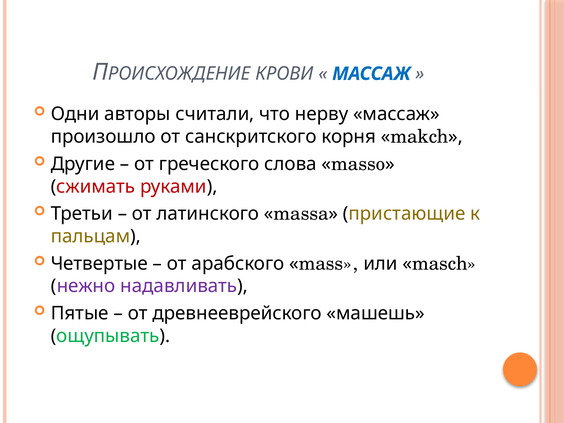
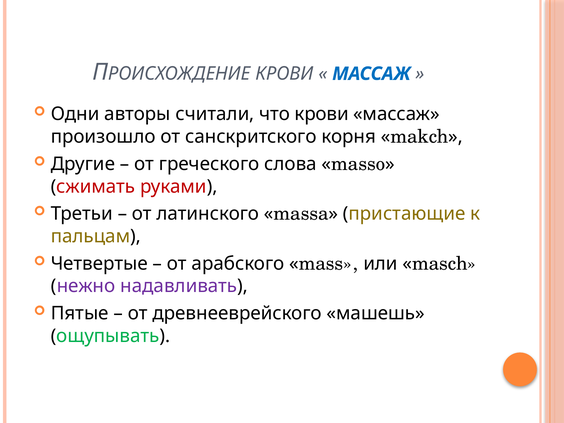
что нерву: нерву -> крови (322, 114)
